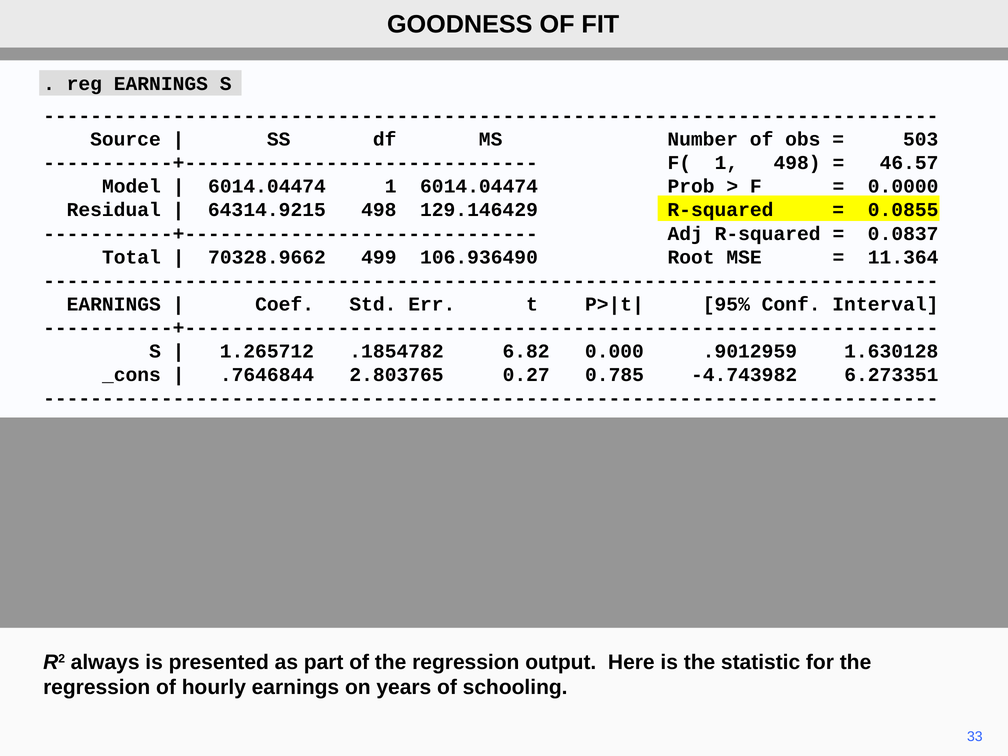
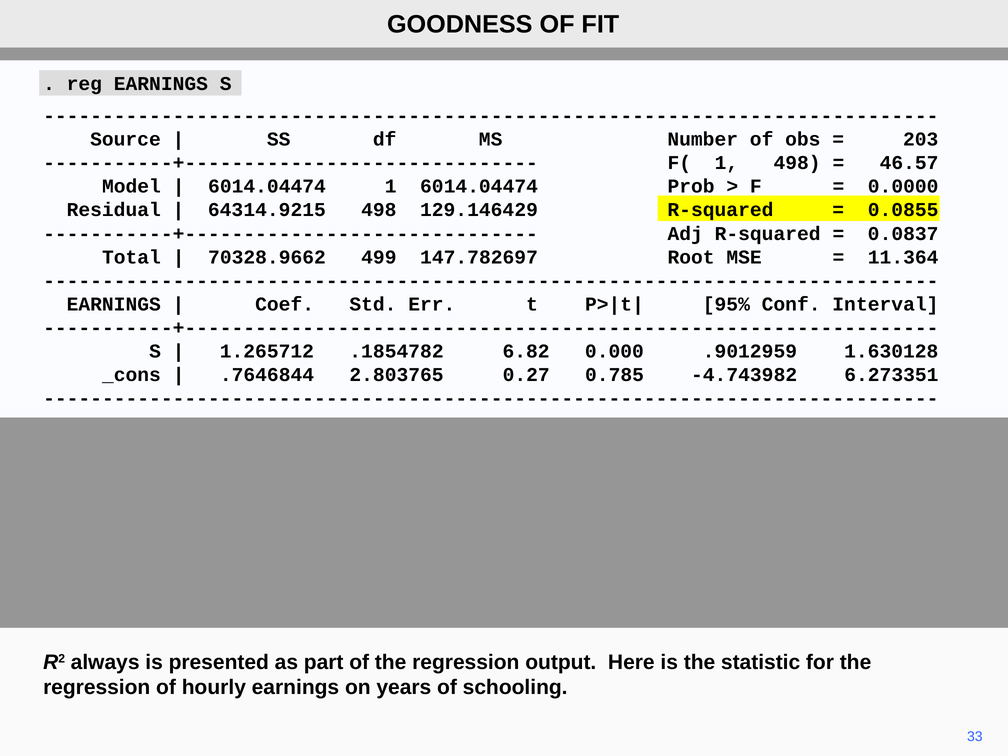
503: 503 -> 203 (921, 139)
106.936490: 106.936490 -> 147.782697 (479, 257)
